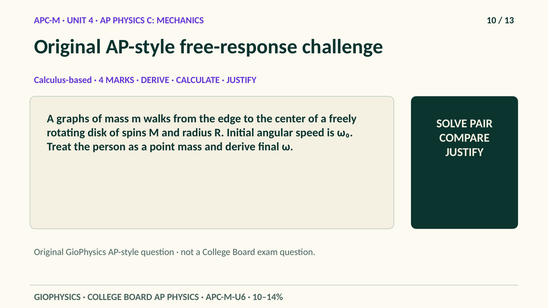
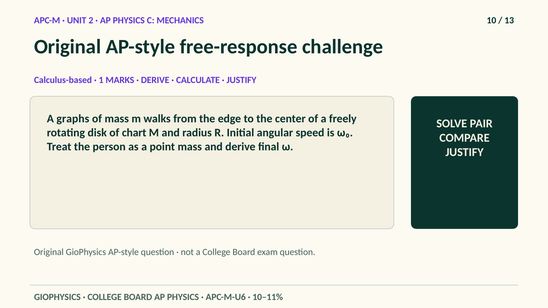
UNIT 4: 4 -> 2 (91, 20)
4: 4 -> 1 (101, 80)
spins: spins -> chart (134, 133)
10–14%: 10–14% -> 10–11% (268, 297)
